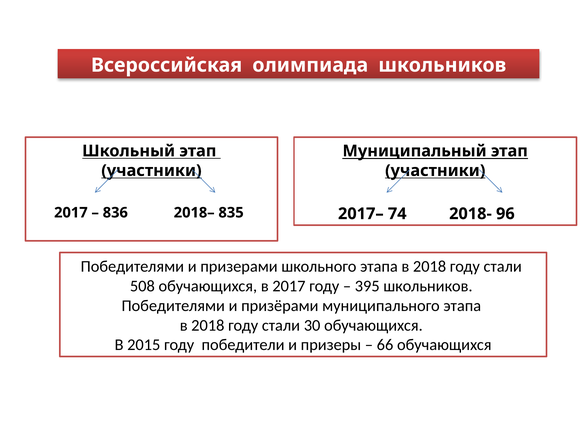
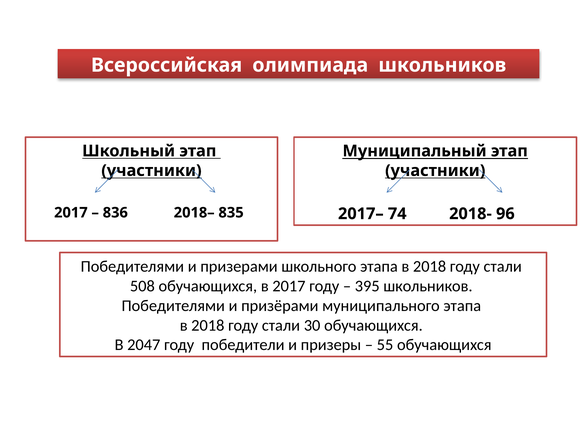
2015: 2015 -> 2047 (144, 345)
66: 66 -> 55 (385, 345)
